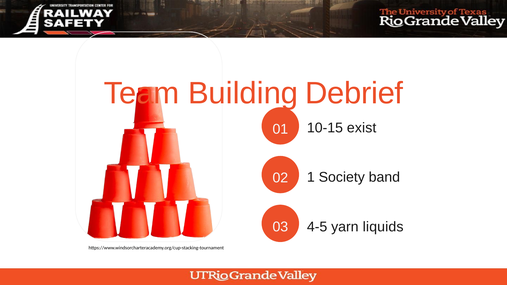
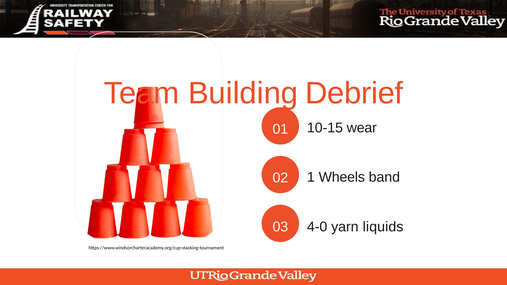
exist: exist -> wear (362, 128)
Society: Society -> Wheels (342, 177)
4-5: 4-5 -> 4-0 (317, 227)
